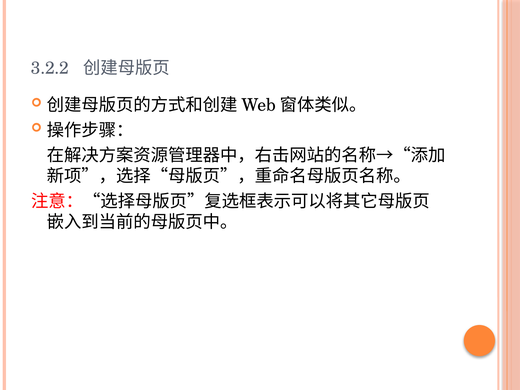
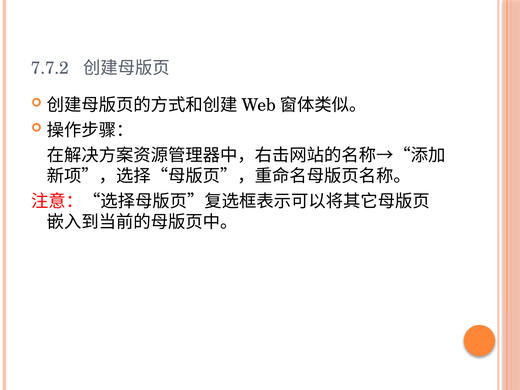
3.2.2: 3.2.2 -> 7.7.2 (50, 68)
